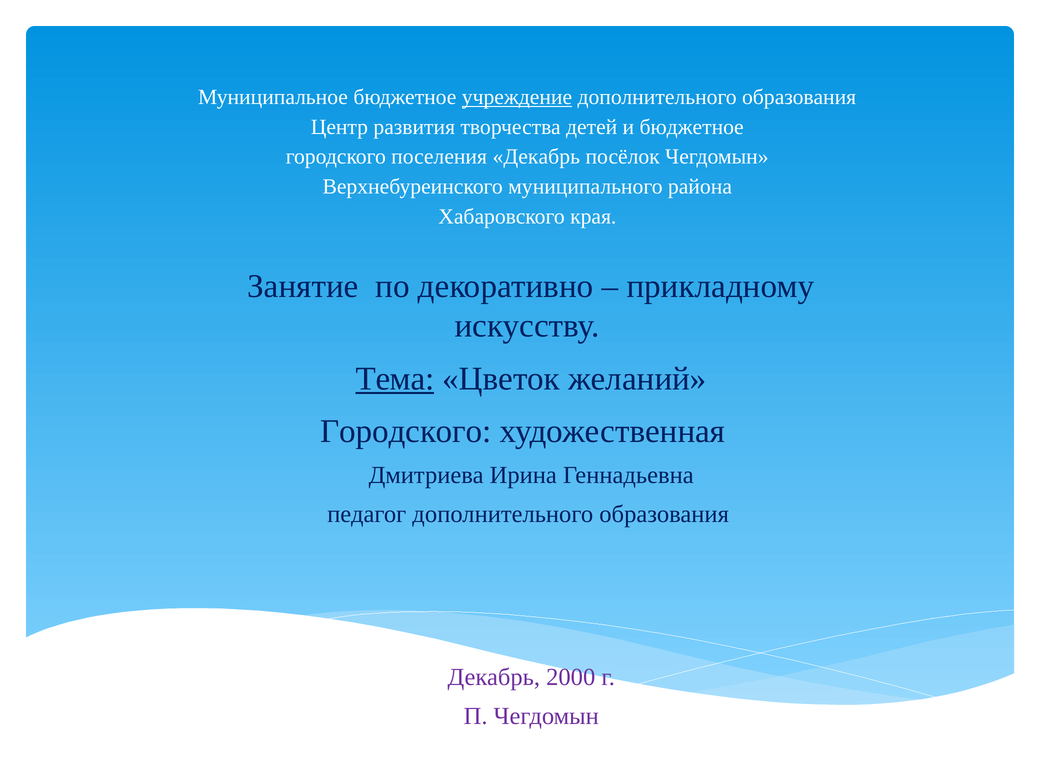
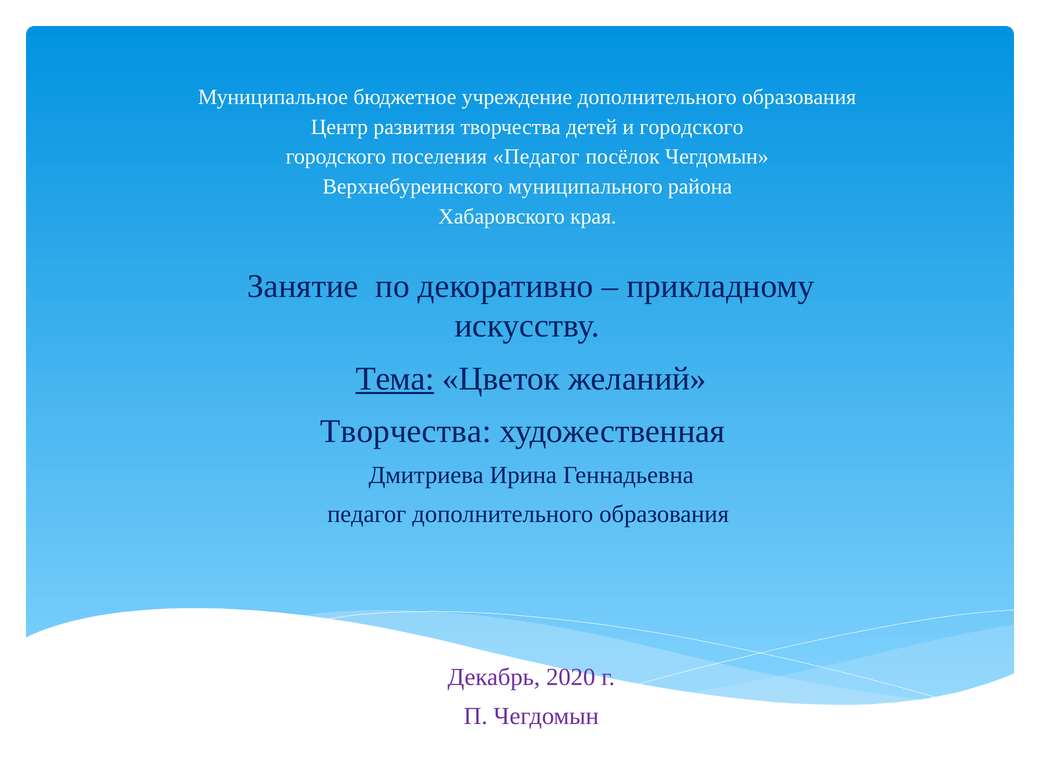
учреждение underline: present -> none (517, 97)
и бюджетное: бюджетное -> городского (692, 127)
поселения Декабрь: Декабрь -> Педагог (536, 157)
Городского: Городского -> Творчества (406, 432)
2000: 2000 -> 2020 (571, 677)
